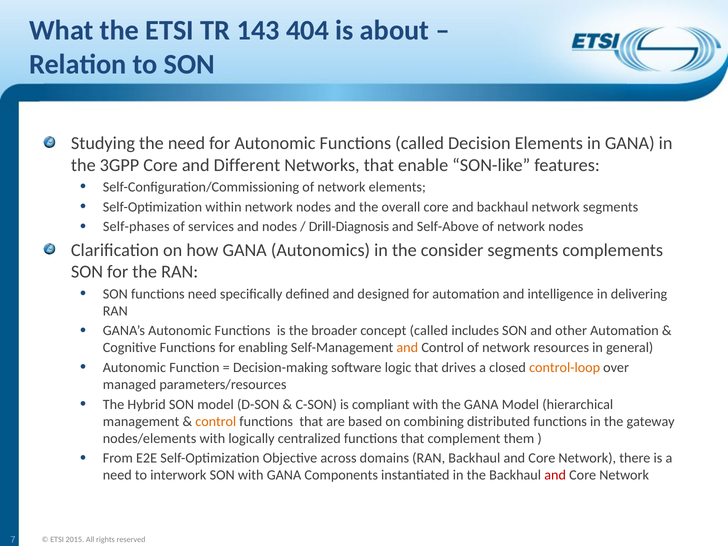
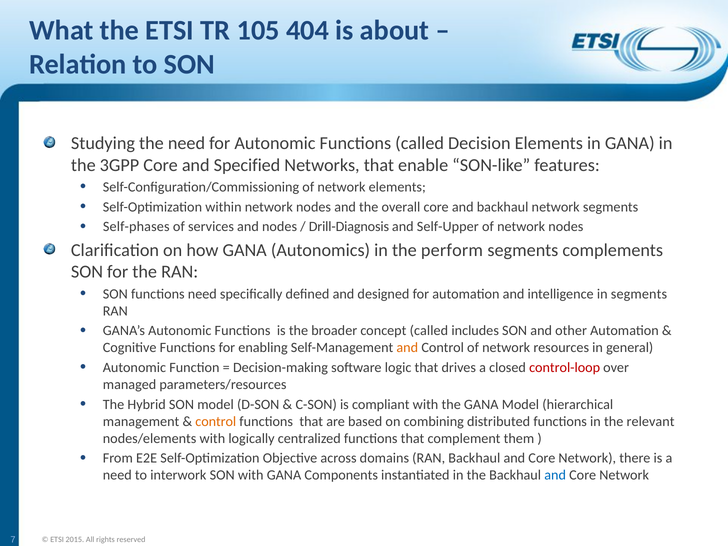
143: 143 -> 105 (258, 30)
Different: Different -> Specified (247, 165)
Self-Above: Self-Above -> Self-Upper (448, 227)
consider: consider -> perform (452, 250)
in delivering: delivering -> segments (639, 294)
control-loop colour: orange -> red (565, 368)
gateway: gateway -> relevant (651, 421)
and colour: red -> blue (555, 475)
